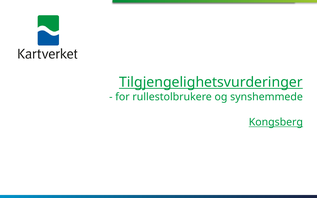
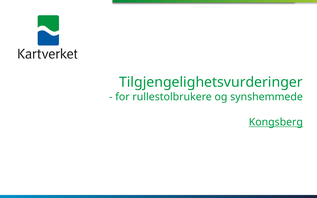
Tilgjengelighetsvurderinger underline: present -> none (211, 82)
